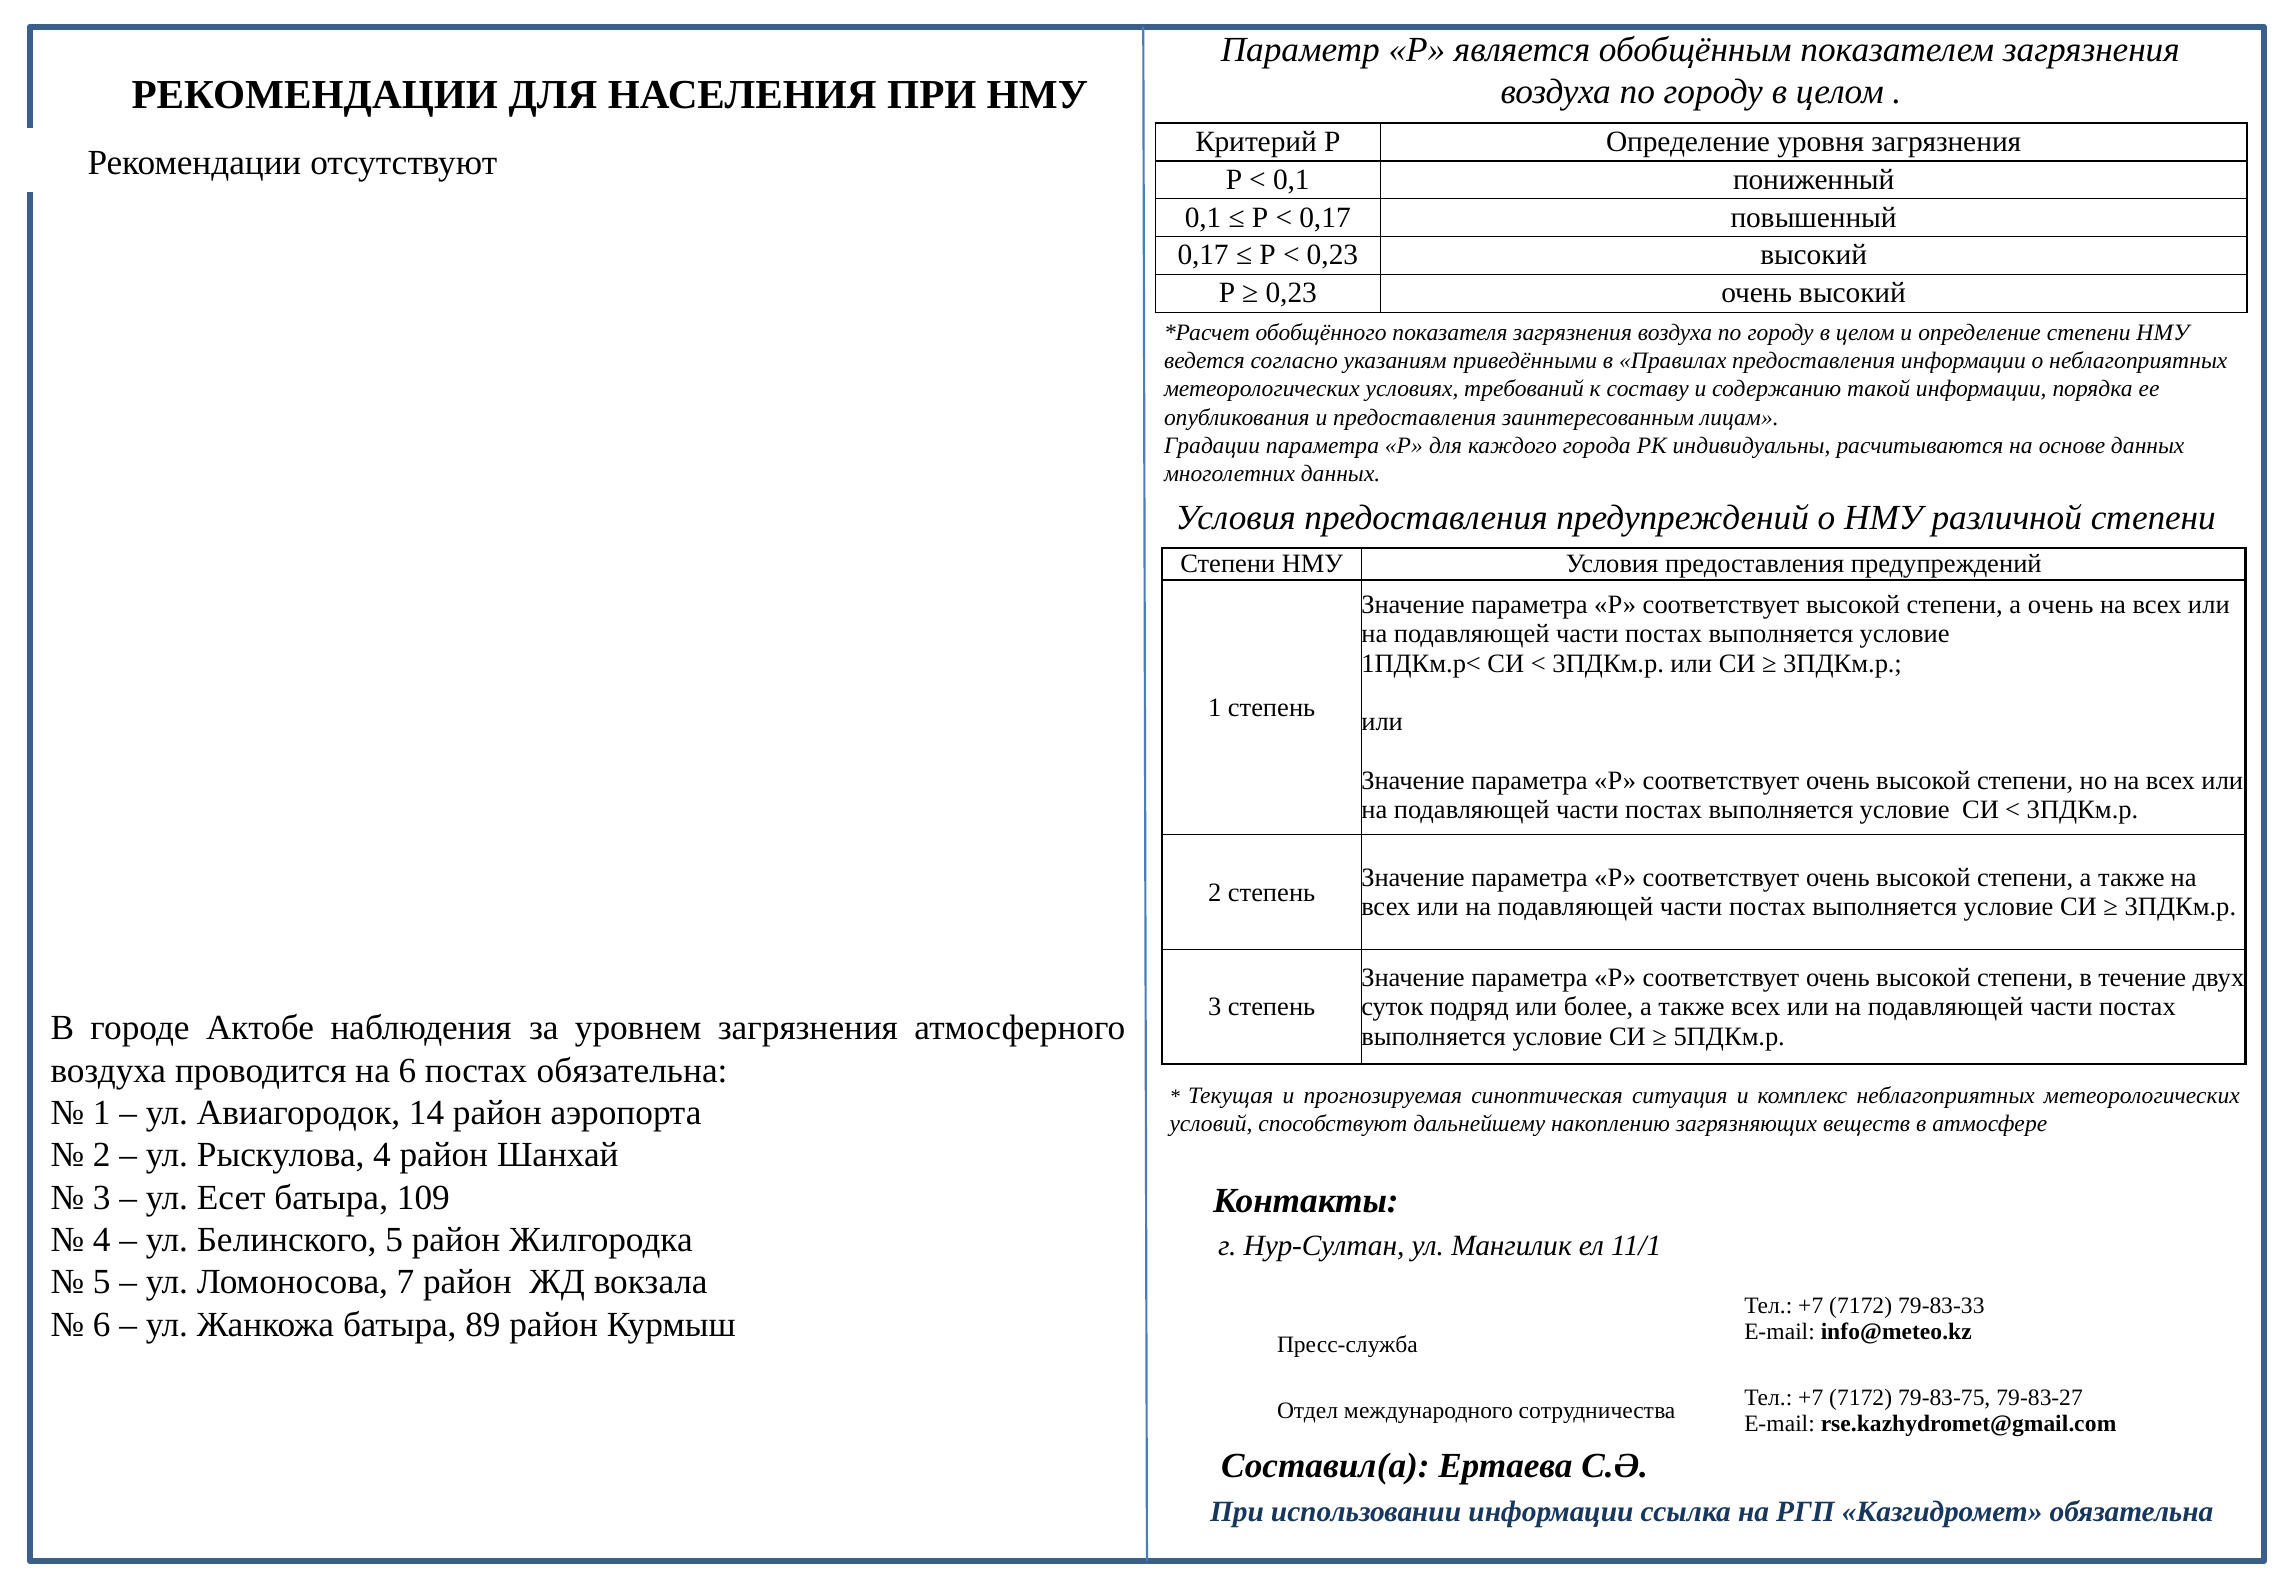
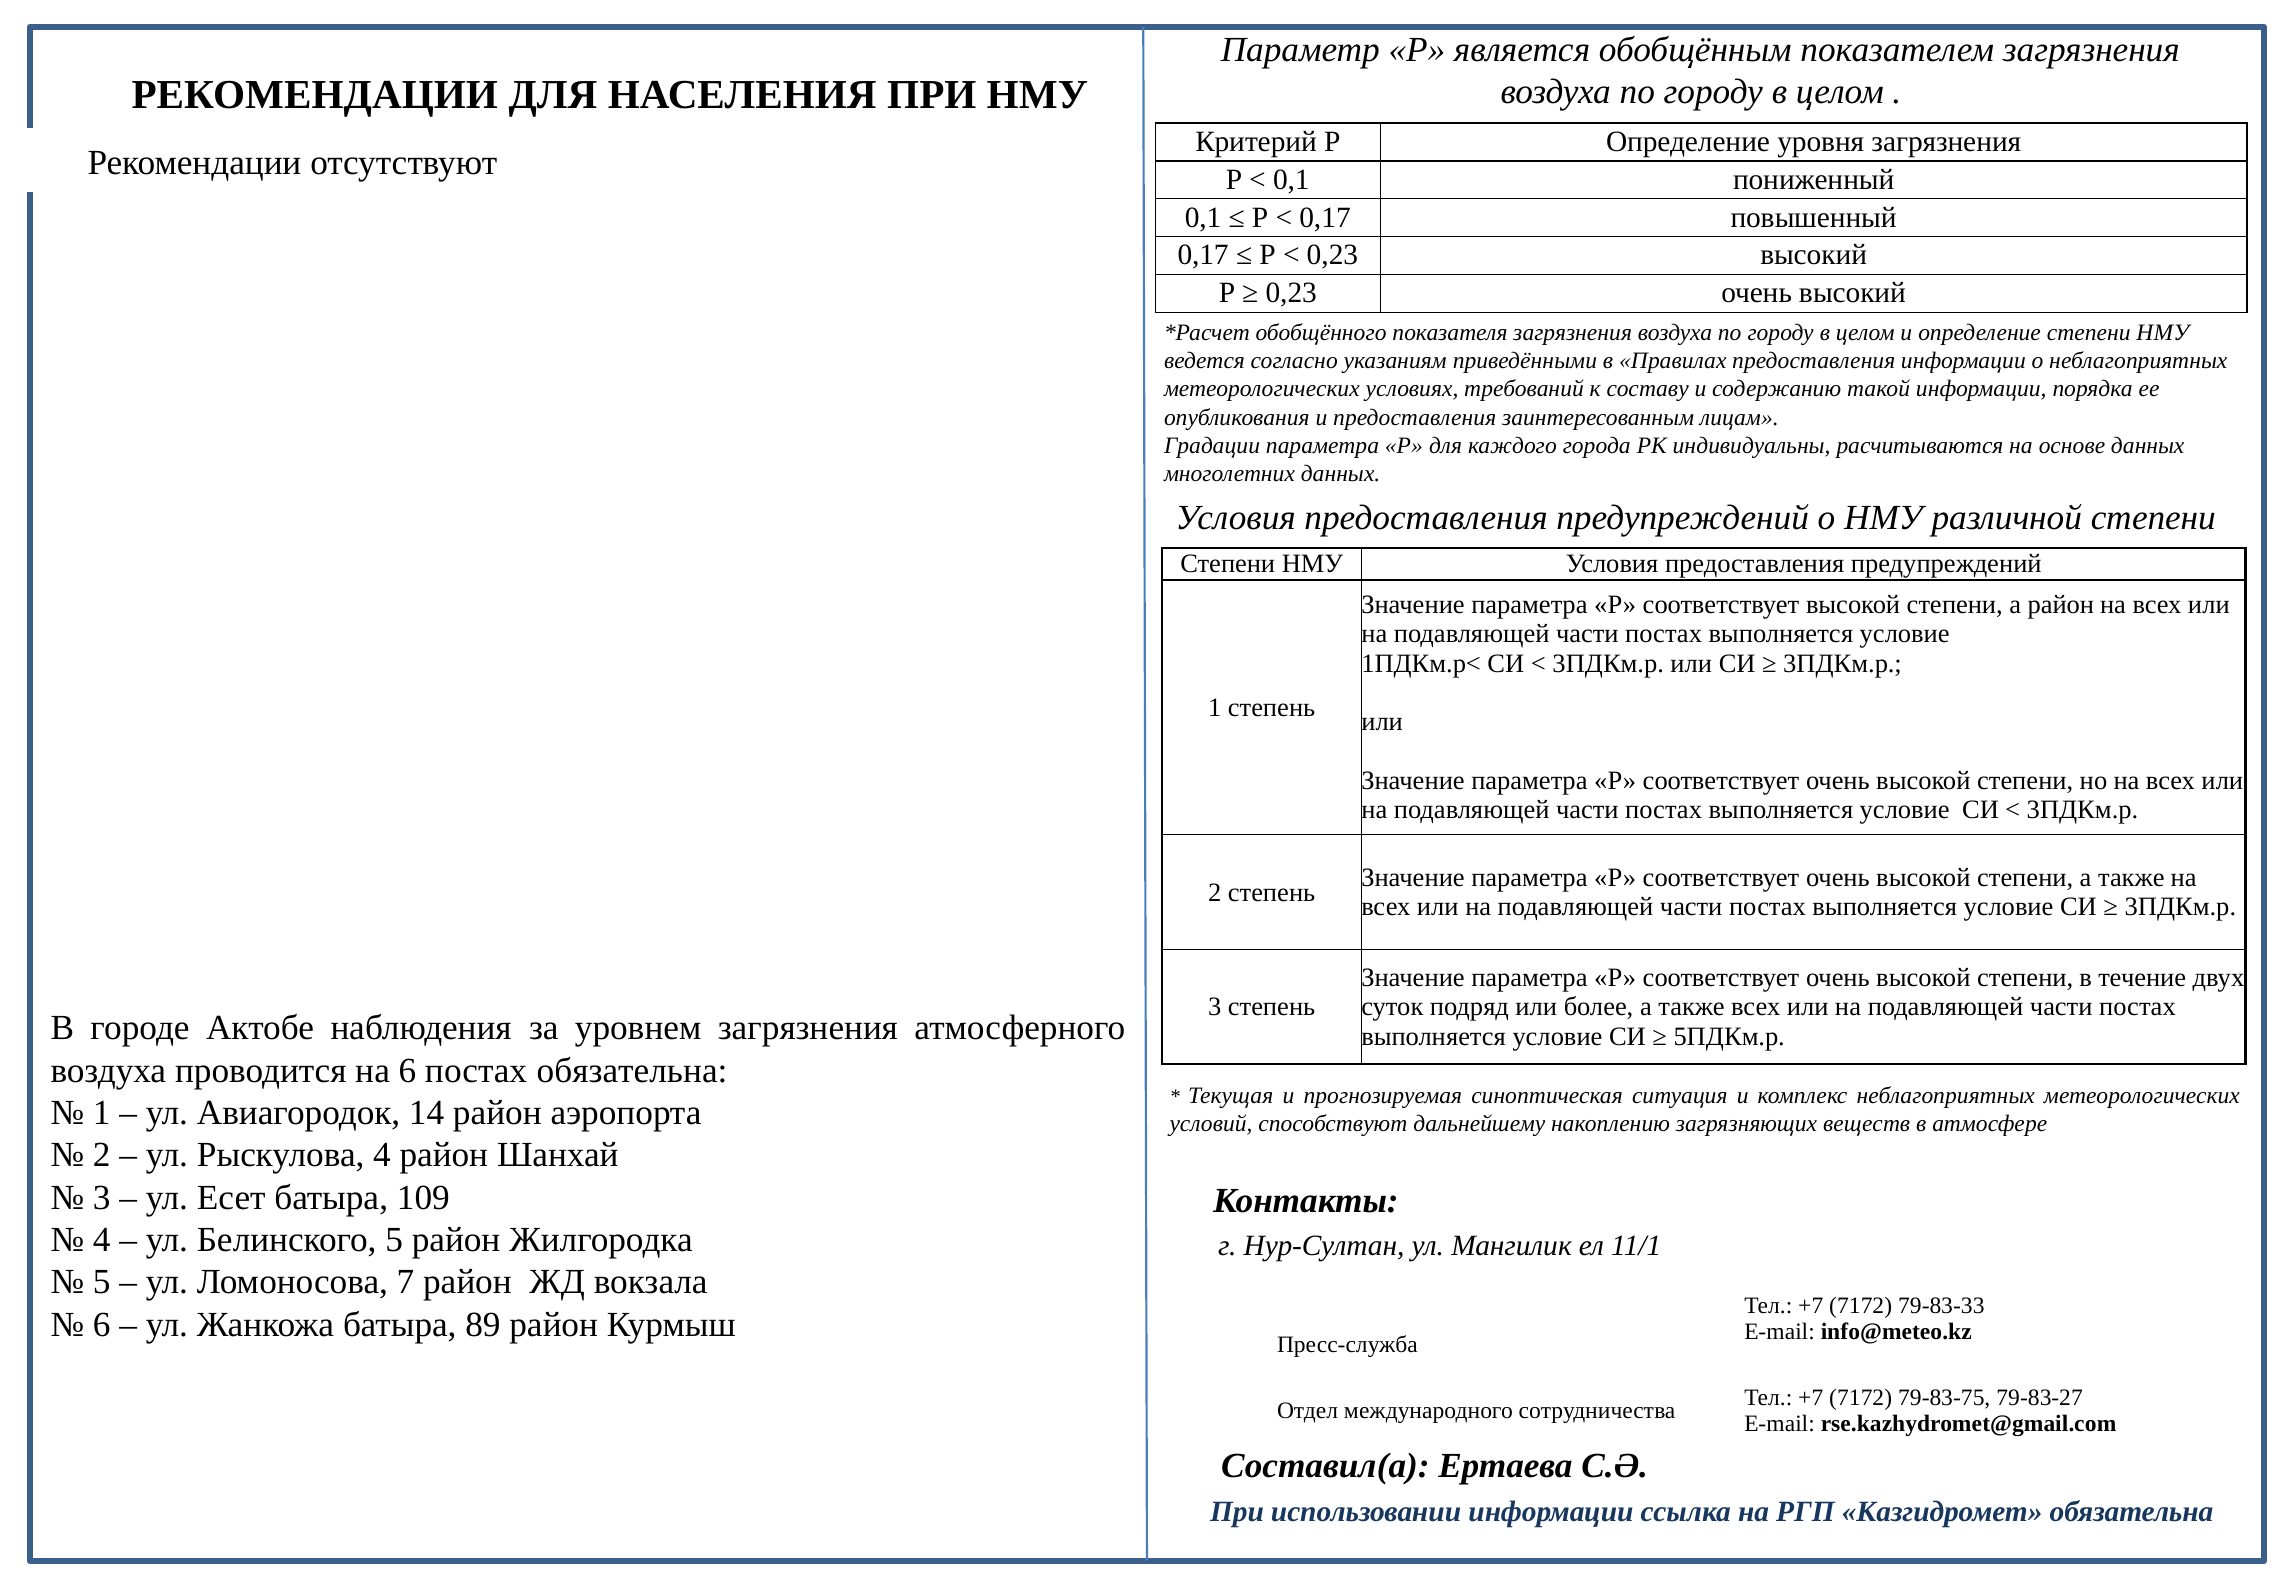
а очень: очень -> район (2061, 605)
